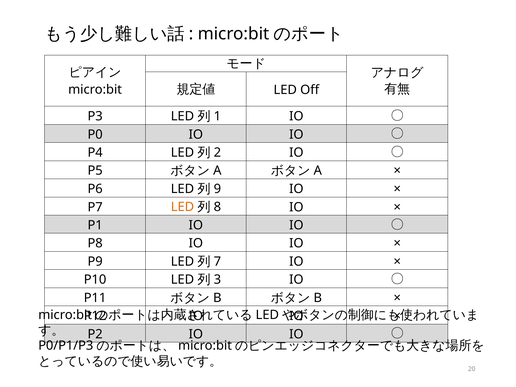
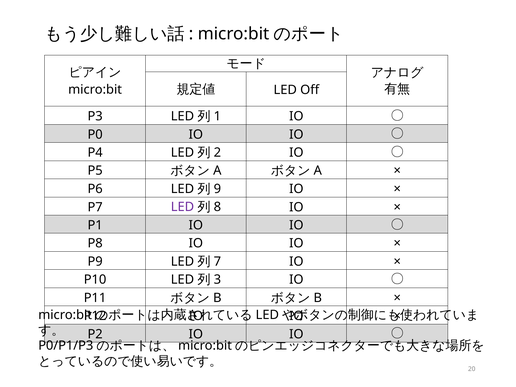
LED colour: orange -> purple (182, 207)
